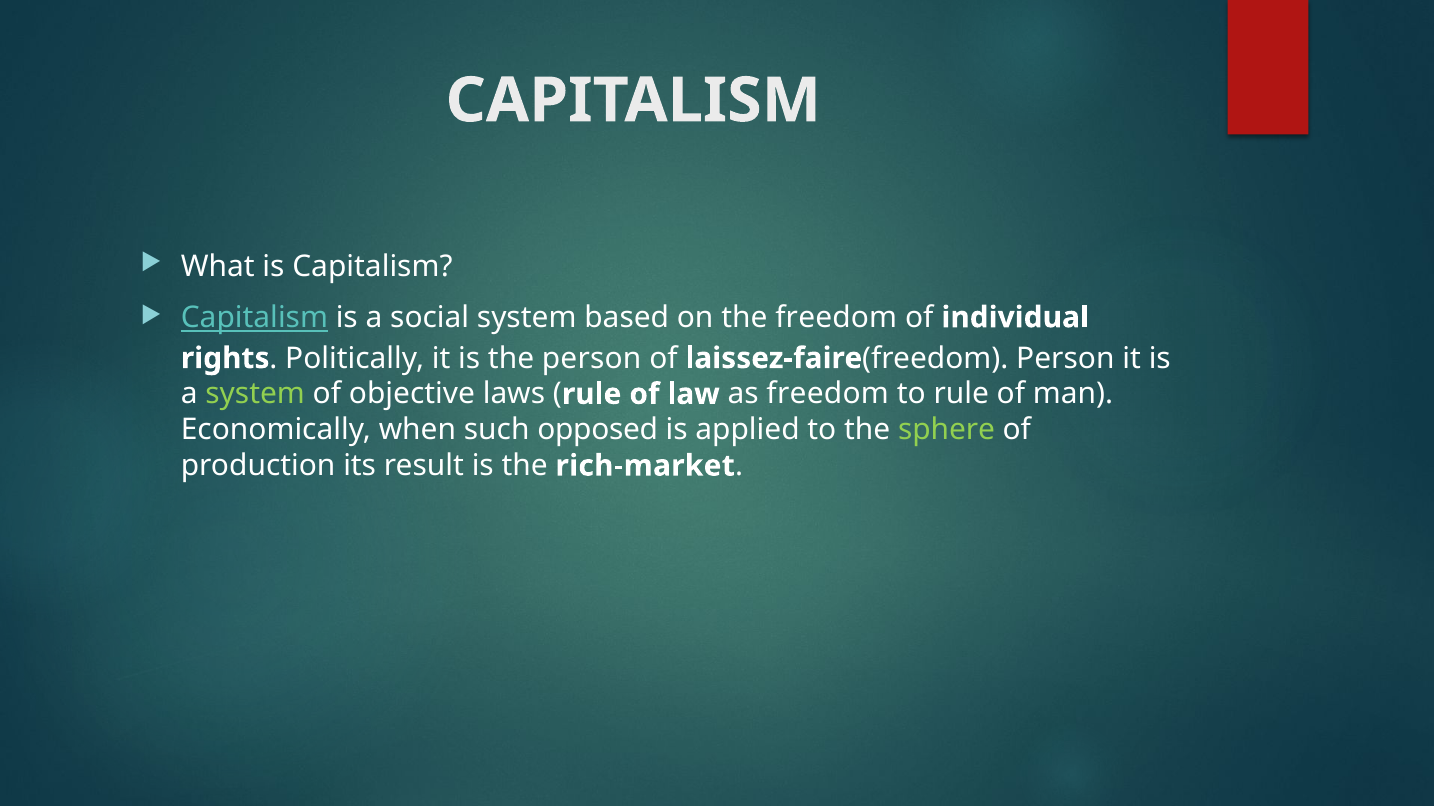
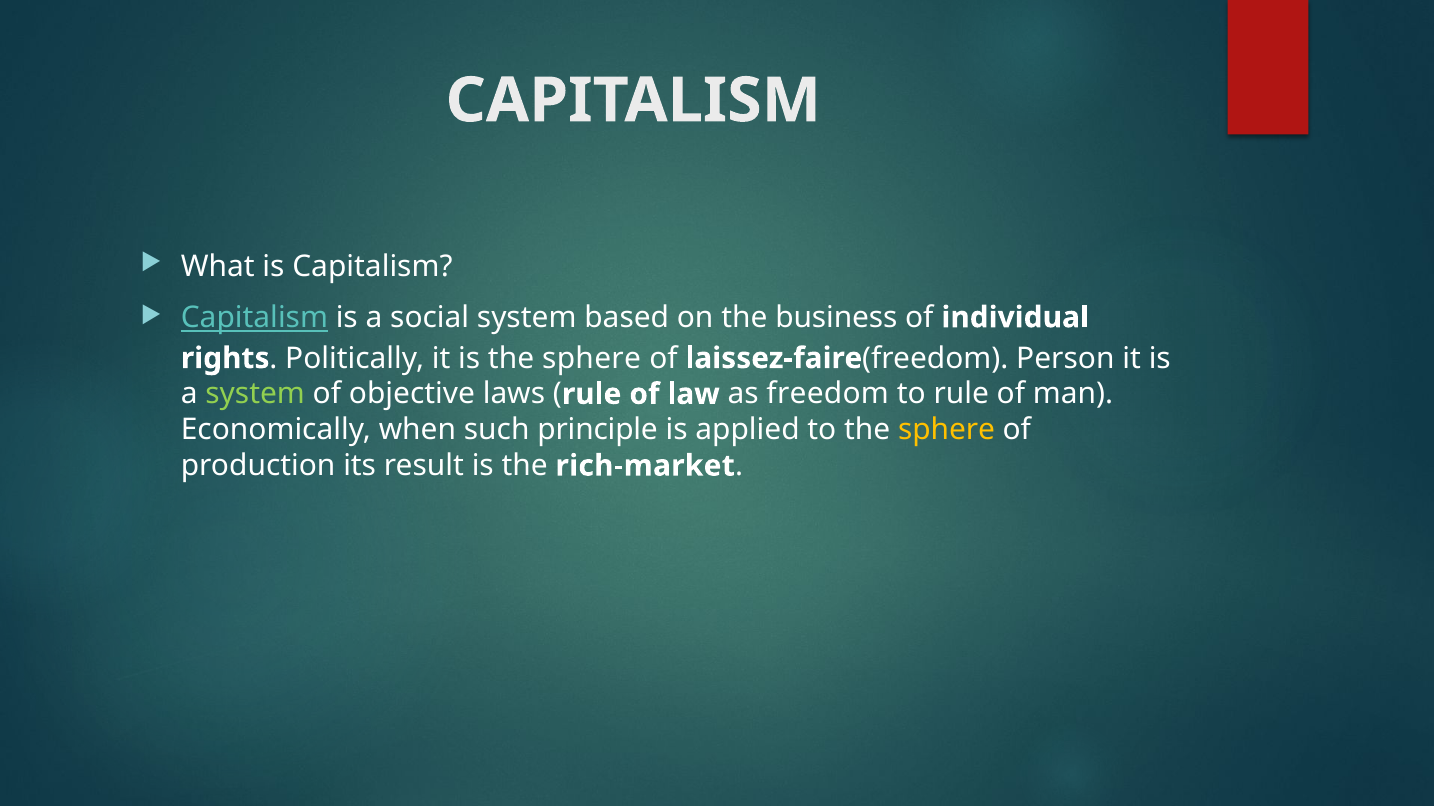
the freedom: freedom -> business (836, 318)
is the person: person -> sphere (592, 359)
opposed: opposed -> principle (598, 430)
sphere colour: light green -> yellow (947, 430)
